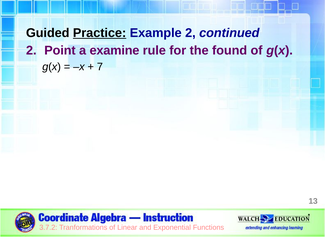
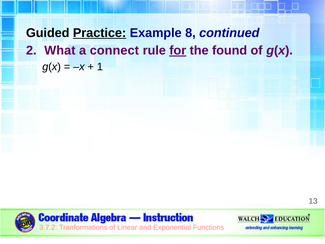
Example 2: 2 -> 8 (190, 33)
Point: Point -> What (60, 51)
examine: examine -> connect (114, 51)
for underline: none -> present (178, 51)
7: 7 -> 1 (100, 67)
